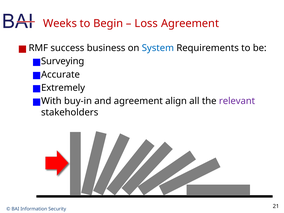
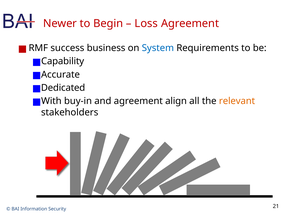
Weeks: Weeks -> Newer (60, 23)
Surveying: Surveying -> Capability (63, 61)
Extremely: Extremely -> Dedicated (63, 88)
relevant colour: purple -> orange (237, 101)
